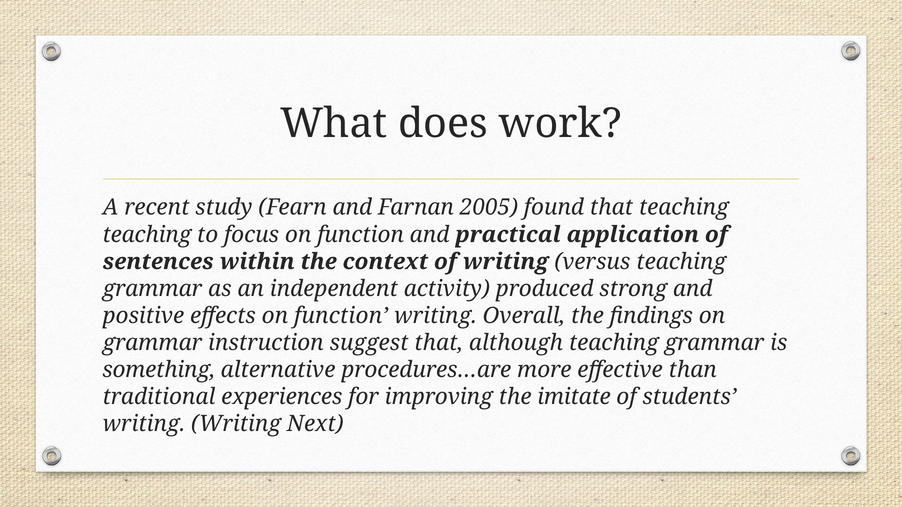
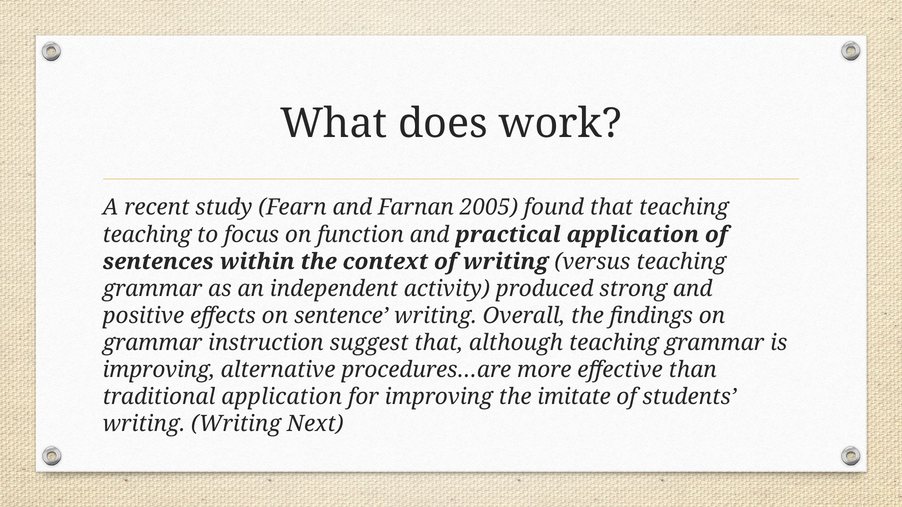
effects on function: function -> sentence (341, 316)
something: something -> improving (159, 370)
traditional experiences: experiences -> application (282, 397)
